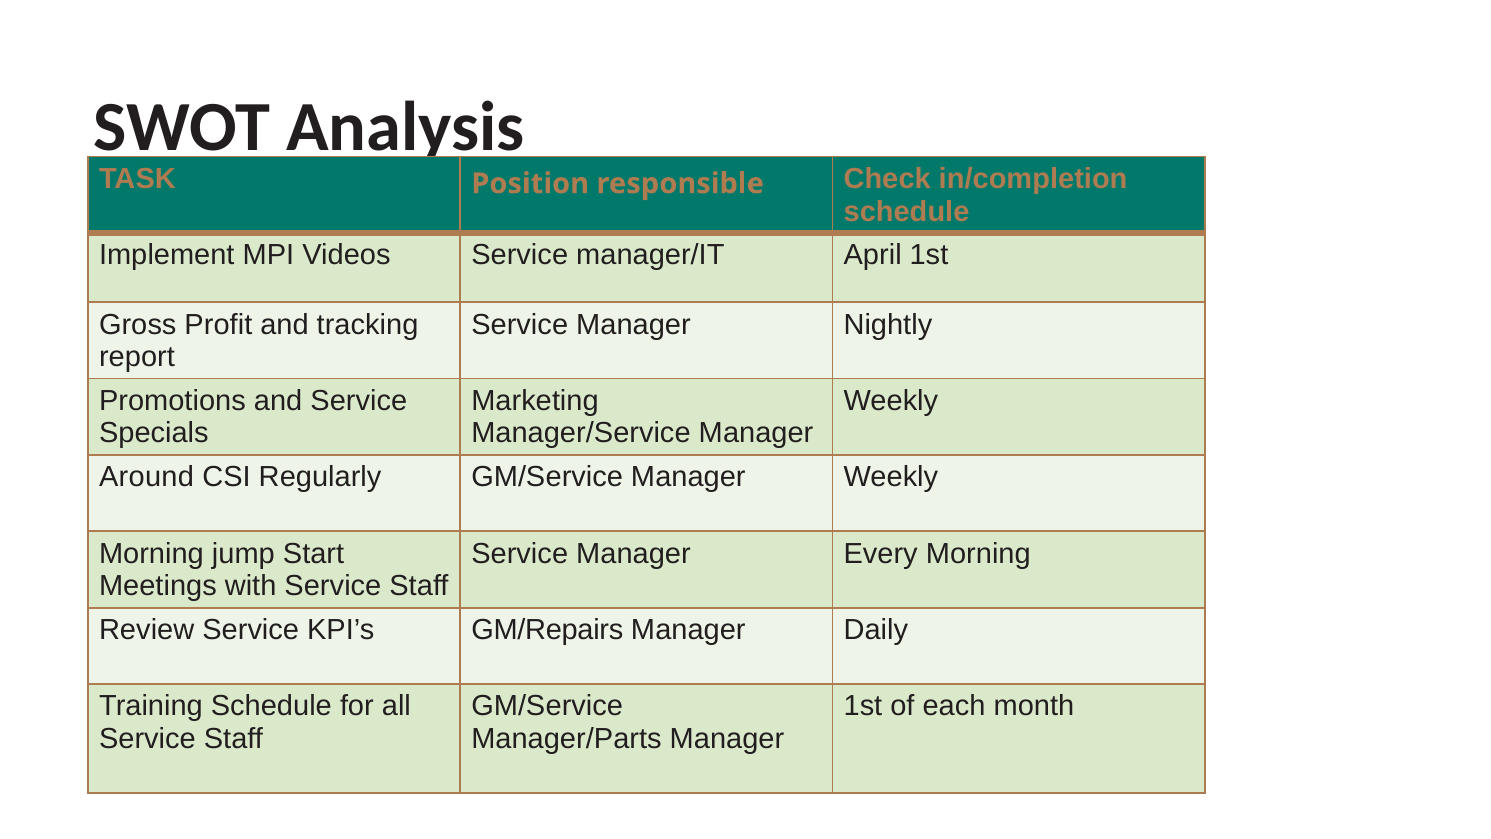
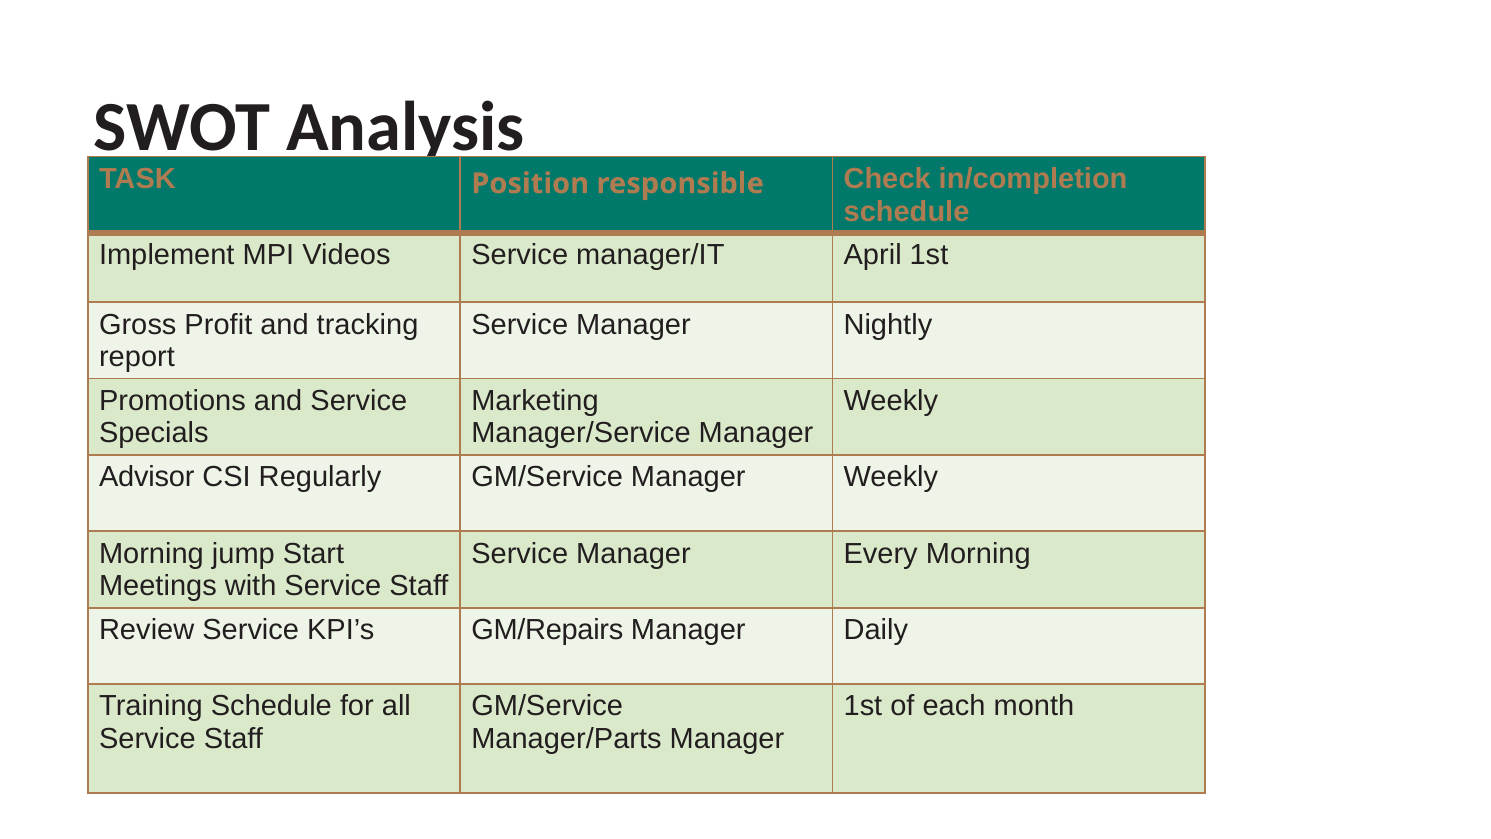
Around: Around -> Advisor (147, 477)
